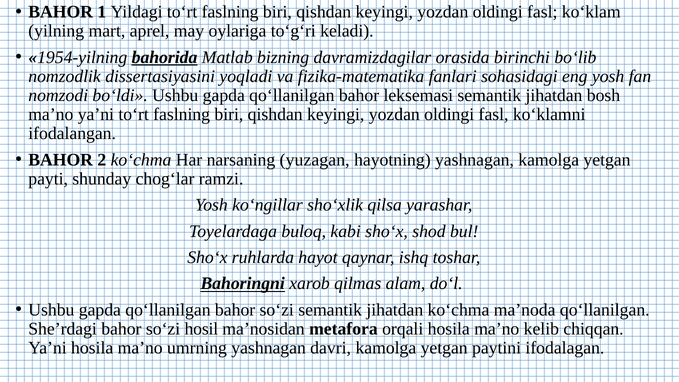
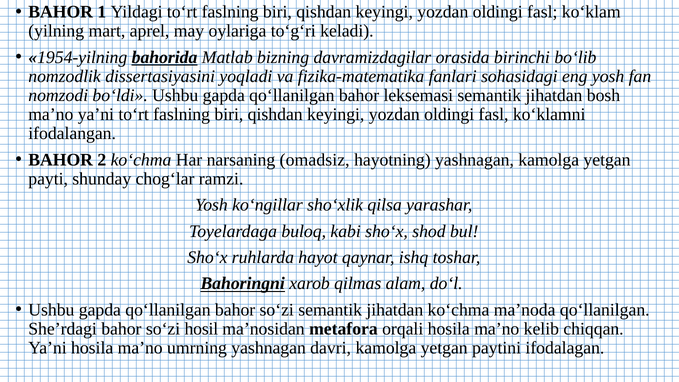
yuzagan: yuzagan -> omadsiz (315, 160)
